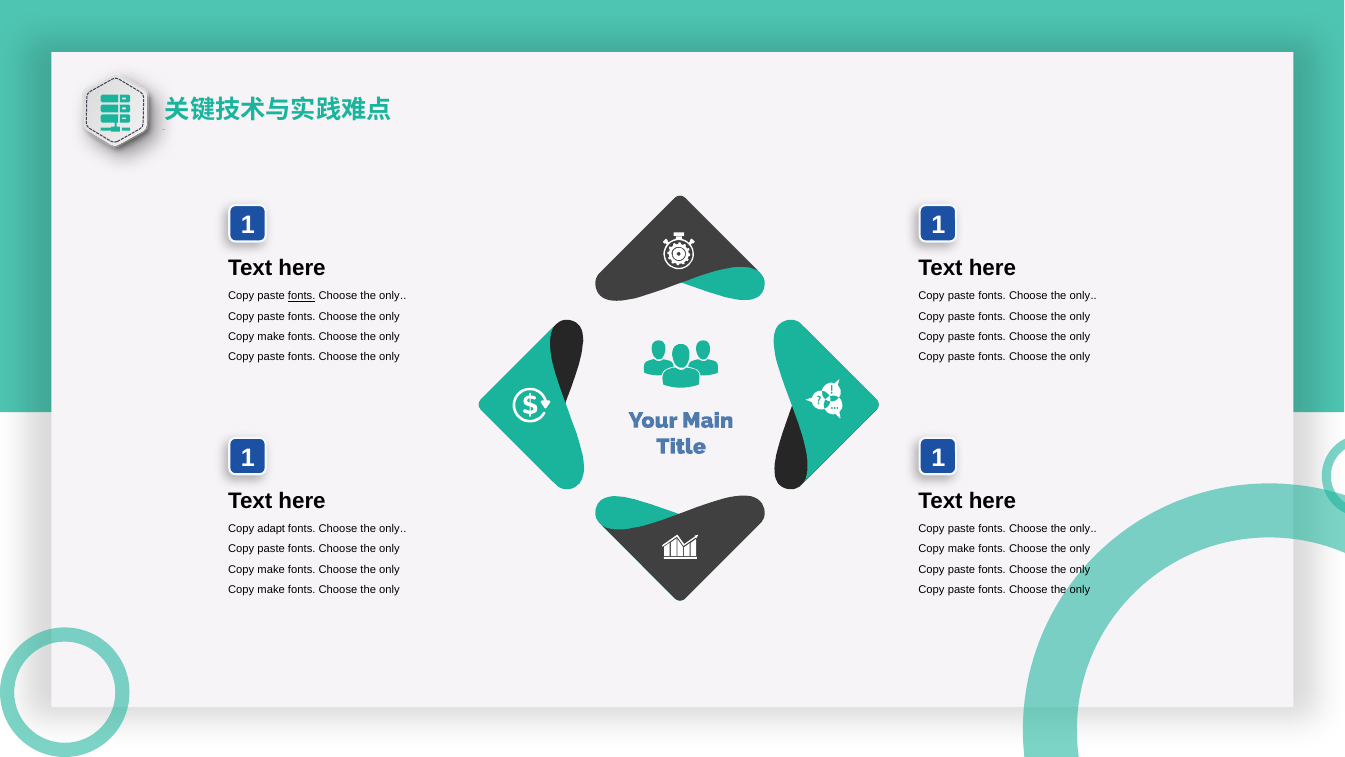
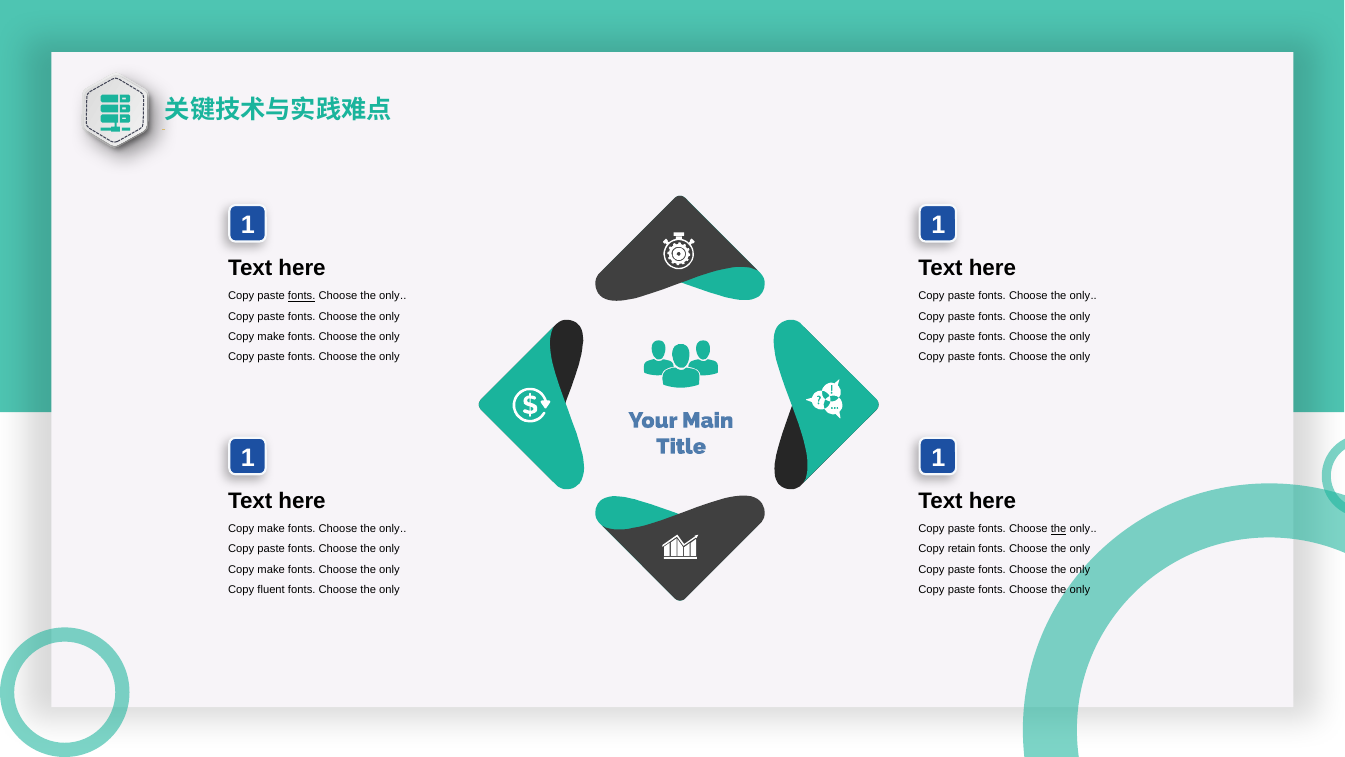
adapt: adapt -> make (271, 529)
the underline: none -> present (1059, 529)
make: make -> retain (962, 549)
make: make -> fluent (271, 589)
